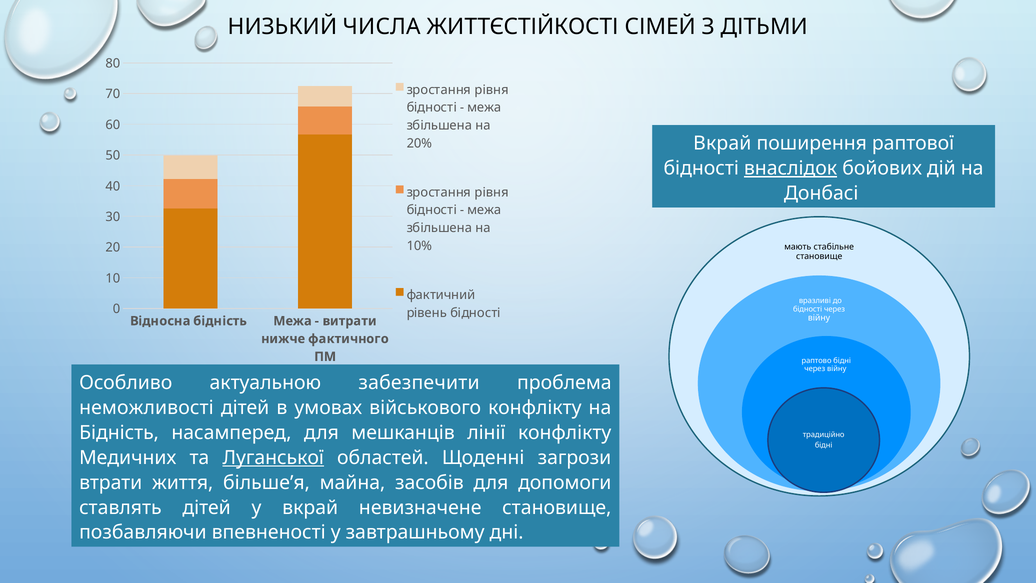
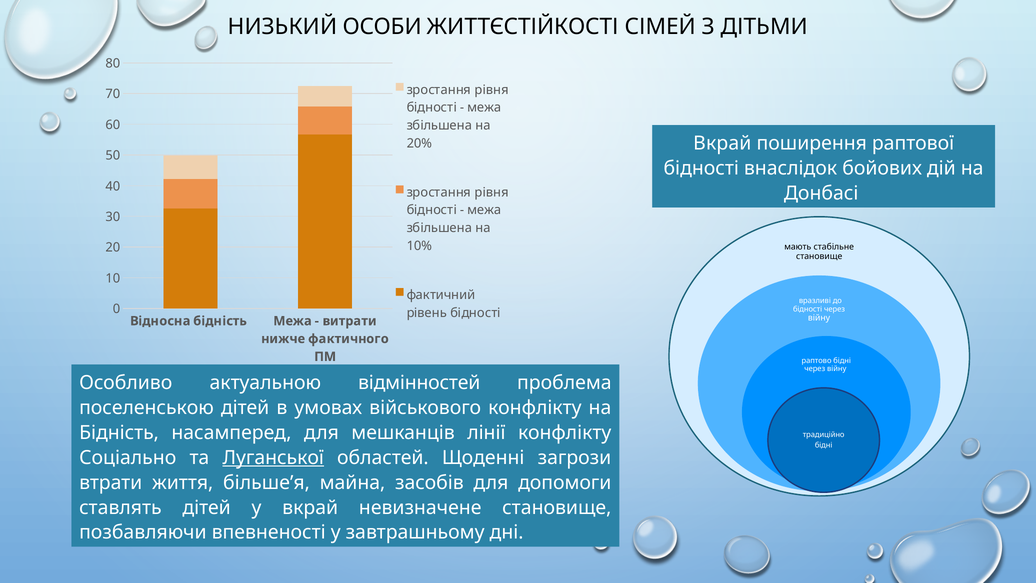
ЧИСЛА: ЧИСЛА -> ОСОБИ (382, 27)
внаслідок underline: present -> none (791, 168)
забезпечити: забезпечити -> відмінностей (419, 383)
неможливості: неможливості -> поселенською (147, 408)
Медичних: Медичних -> Соціально (128, 458)
